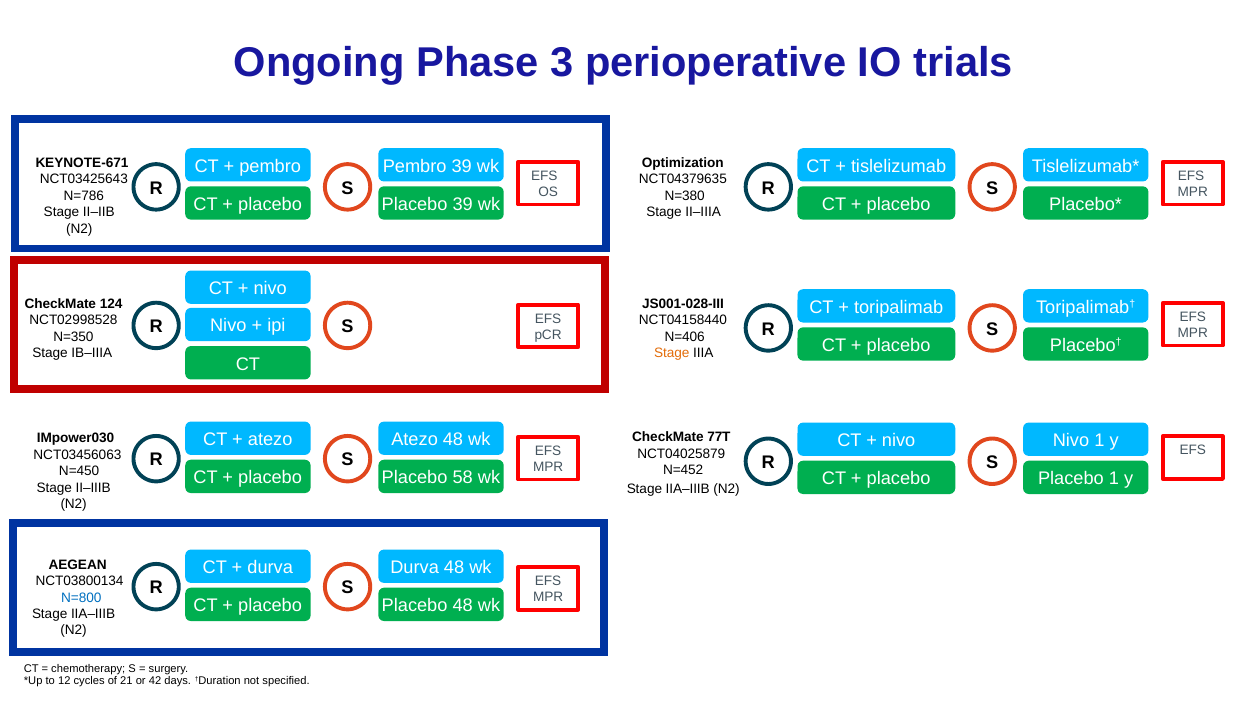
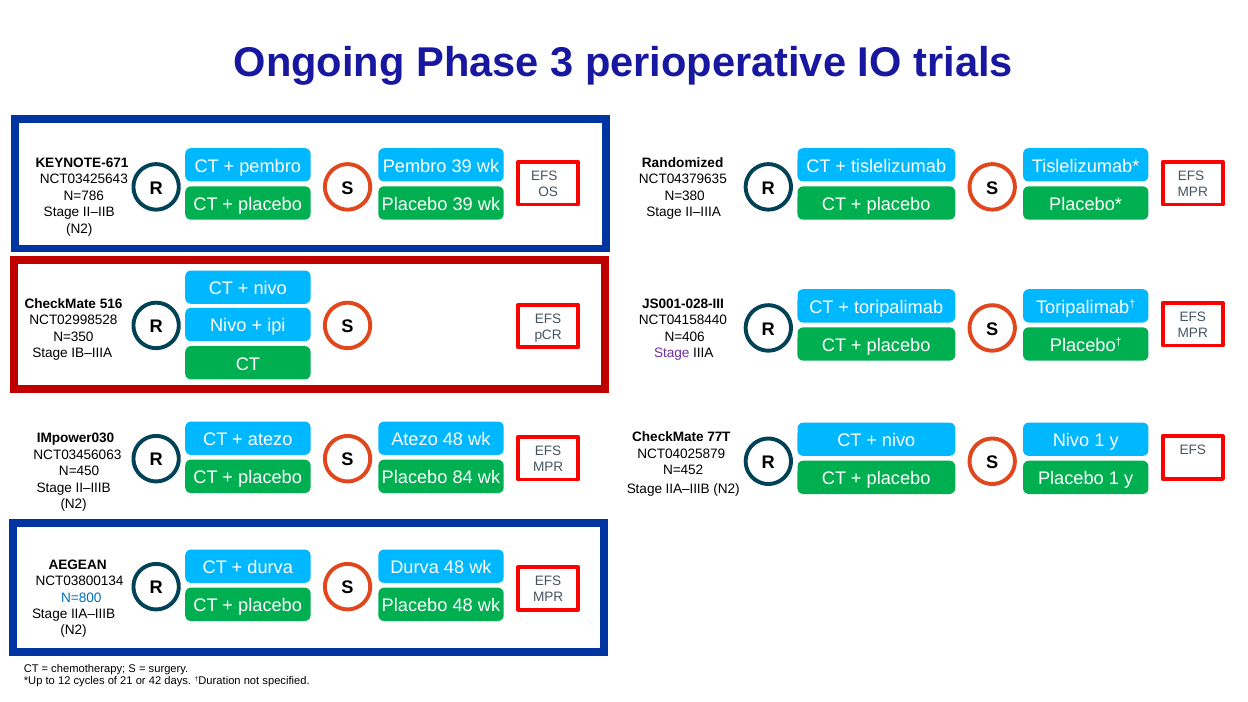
Optimization: Optimization -> Randomized (683, 163)
124: 124 -> 516 (111, 304)
Stage colour: orange -> purple (672, 353)
58: 58 -> 84 (463, 478)
